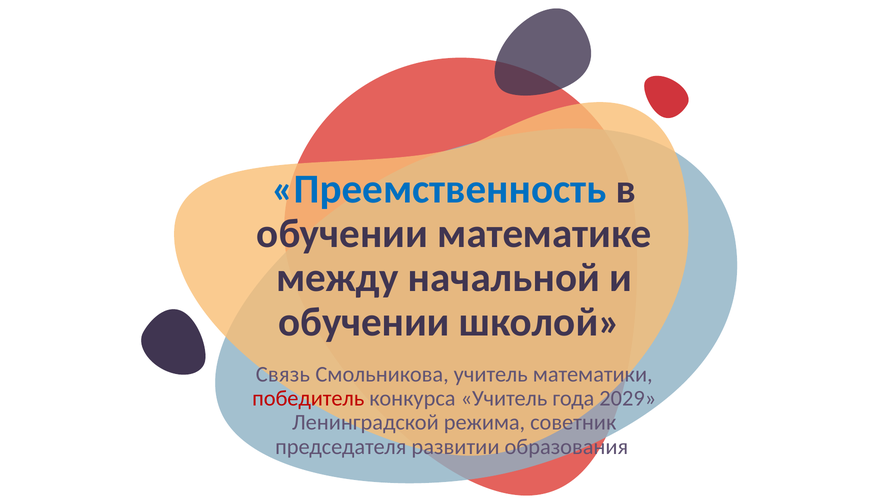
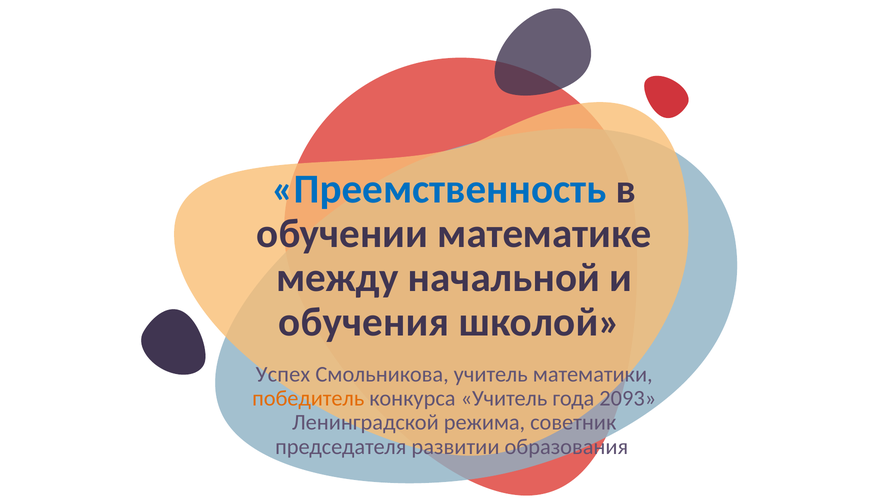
обучении: обучении -> обучения (364, 322)
Связь: Связь -> Успех (283, 374)
победитель colour: red -> orange (308, 398)
2029: 2029 -> 2093 (628, 398)
